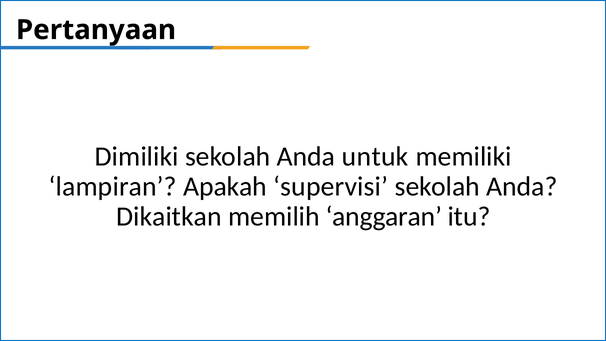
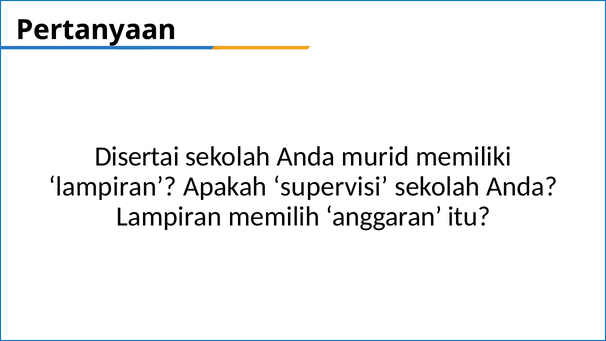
Dimiliki: Dimiliki -> Disertai (137, 156)
untuk: untuk -> murid (375, 156)
Dikaitkan: Dikaitkan -> Lampiran (169, 216)
